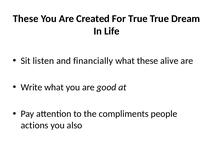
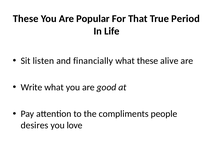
Created: Created -> Popular (93, 19)
For True: True -> That (138, 19)
Dream: Dream -> Period (186, 19)
actions: actions -> desires (35, 125)
also: also -> love (75, 125)
